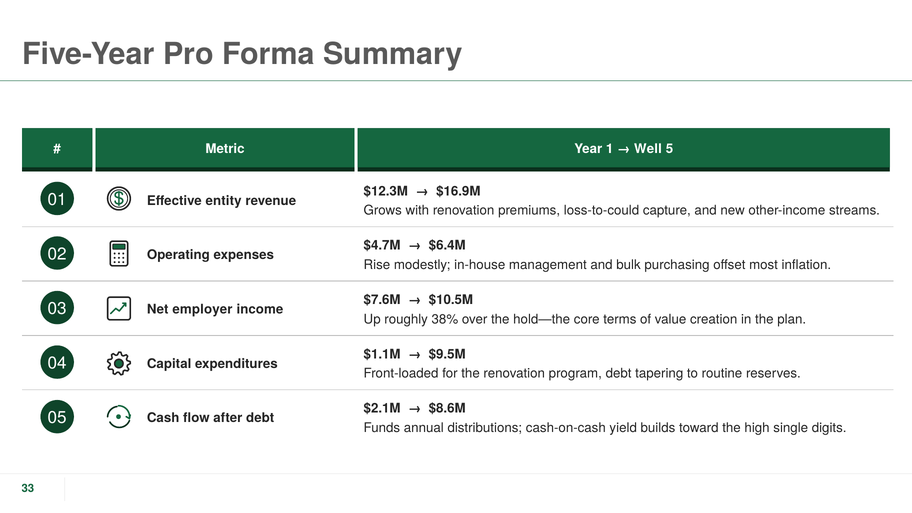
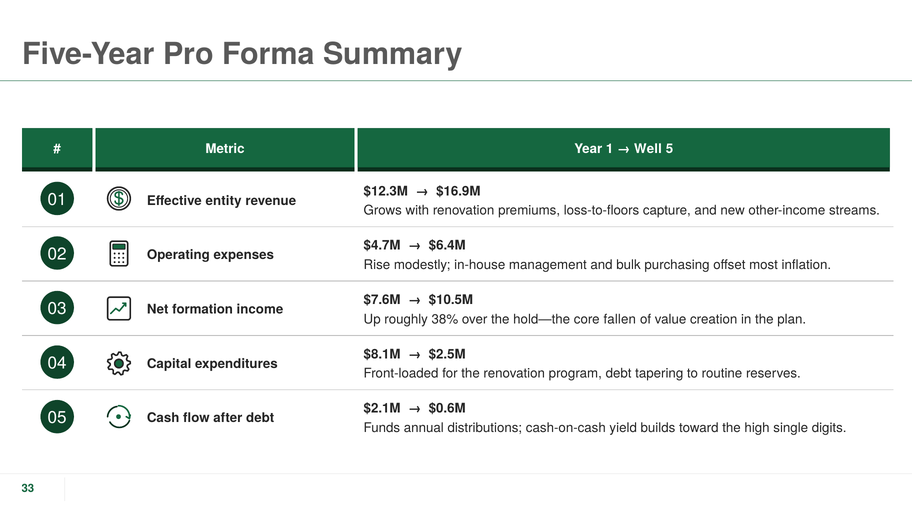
loss-to-could: loss-to-could -> loss-to-floors (602, 211)
employer: employer -> formation (203, 309)
terms: terms -> fallen (620, 319)
$1.1M: $1.1M -> $8.1M (382, 354)
$9.5M: $9.5M -> $2.5M (447, 354)
$8.6M: $8.6M -> $0.6M (447, 408)
